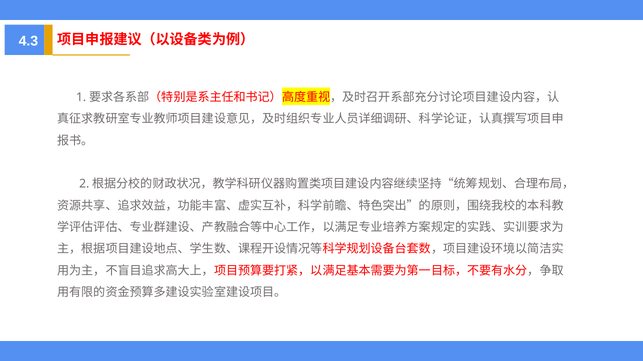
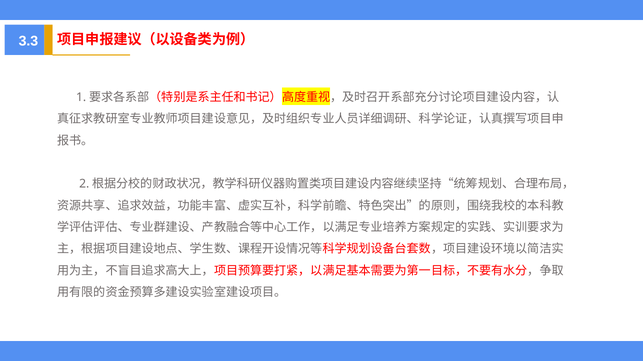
4.3: 4.3 -> 3.3 (28, 41)
